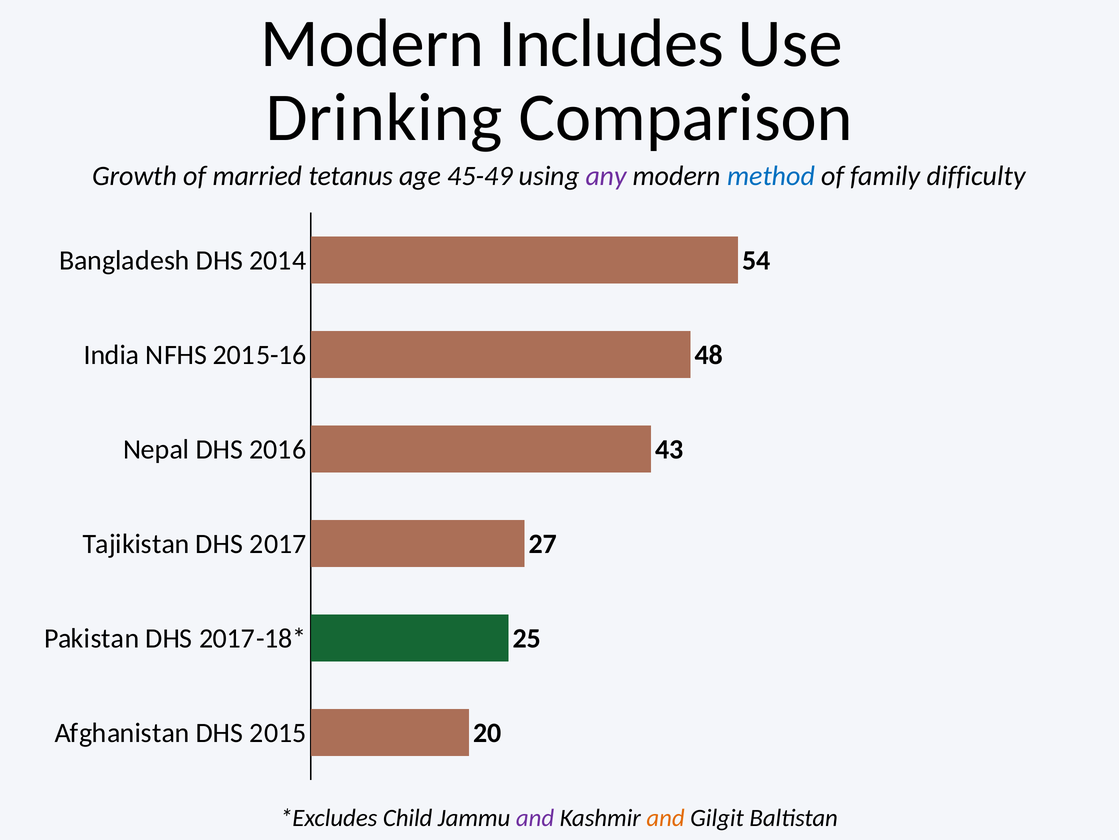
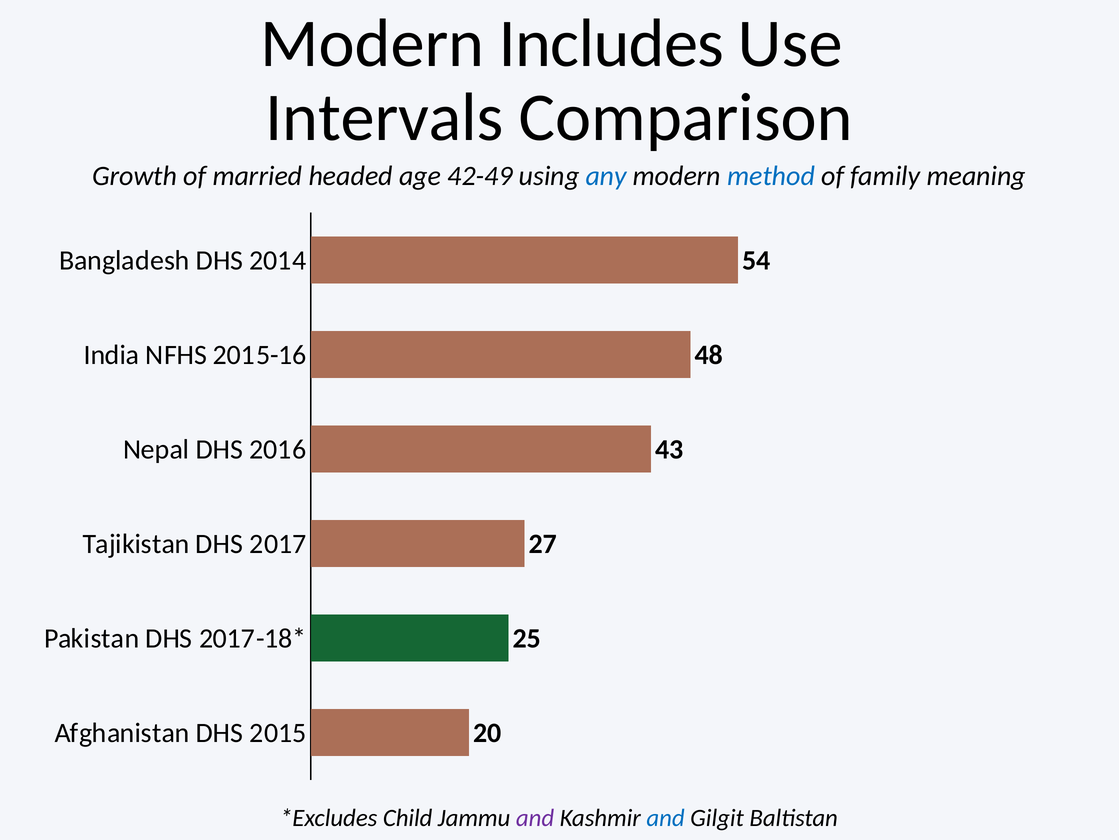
Drinking: Drinking -> Intervals (385, 118)
tetanus: tetanus -> headed (351, 176)
45-49: 45-49 -> 42-49 (480, 176)
any colour: purple -> blue (606, 176)
difficulty: difficulty -> meaning (976, 176)
and colour: orange -> blue (666, 817)
